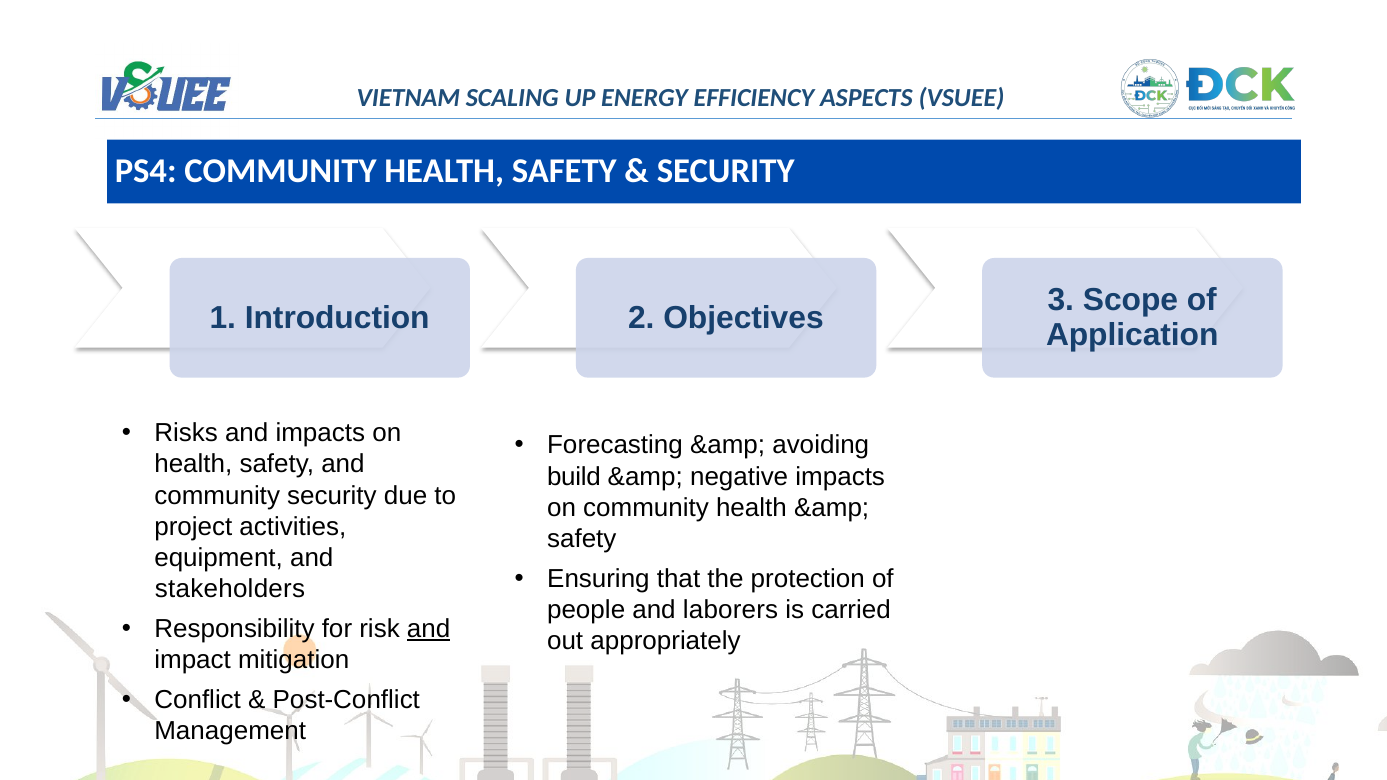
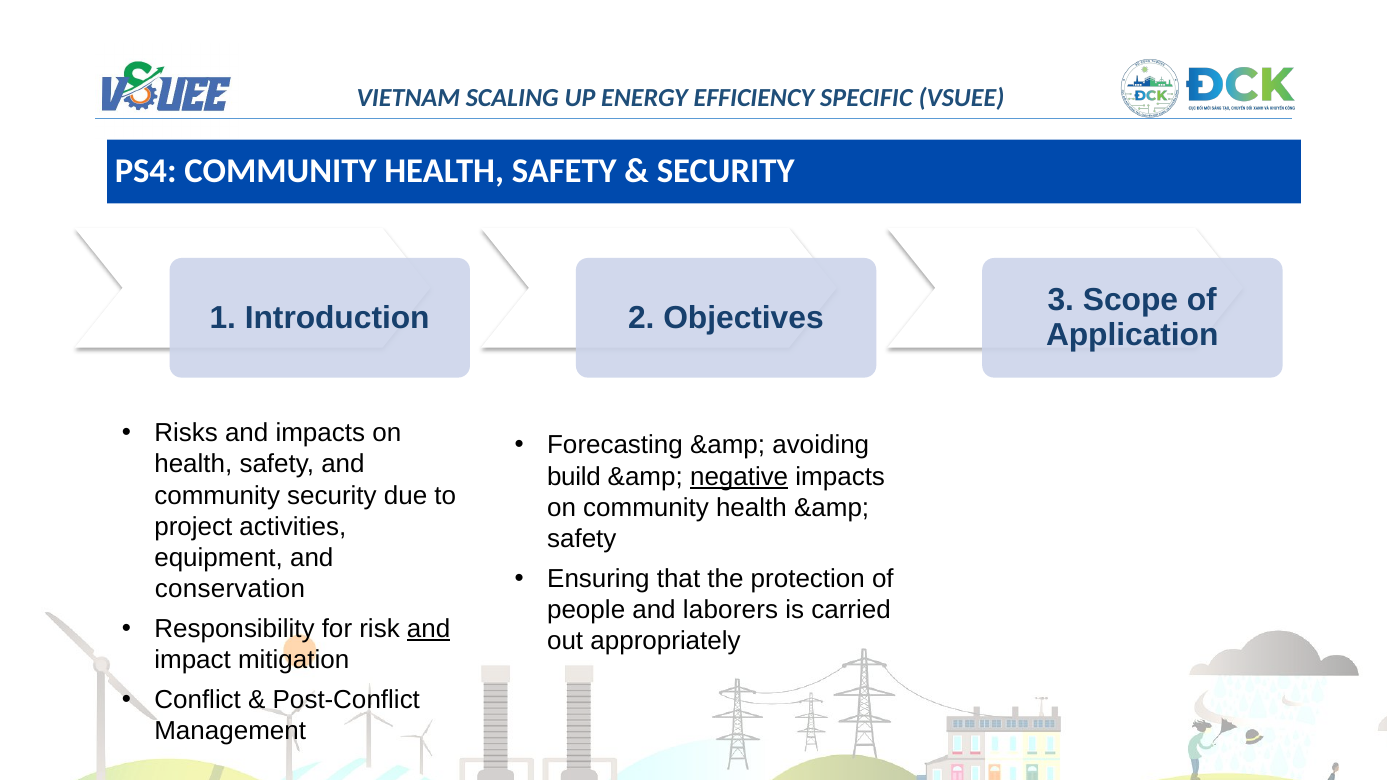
ASPECTS: ASPECTS -> SPECIFIC (866, 98)
negative underline: none -> present (739, 477)
stakeholders: stakeholders -> conservation (230, 589)
